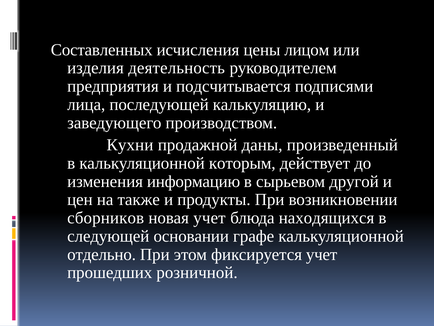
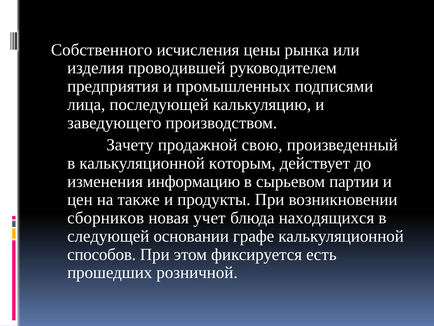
Составленных: Составленных -> Собственного (102, 50)
лицом: лицом -> рынка (307, 50)
деятельность: деятельность -> проводившей (177, 68)
подсчитывается: подсчитывается -> промышленных (233, 86)
Кухни: Кухни -> Зачету (130, 145)
даны: даны -> свою (262, 145)
другой: другой -> партии (354, 181)
отдельно: отдельно -> способов (102, 254)
фиксируется учет: учет -> есть (321, 254)
